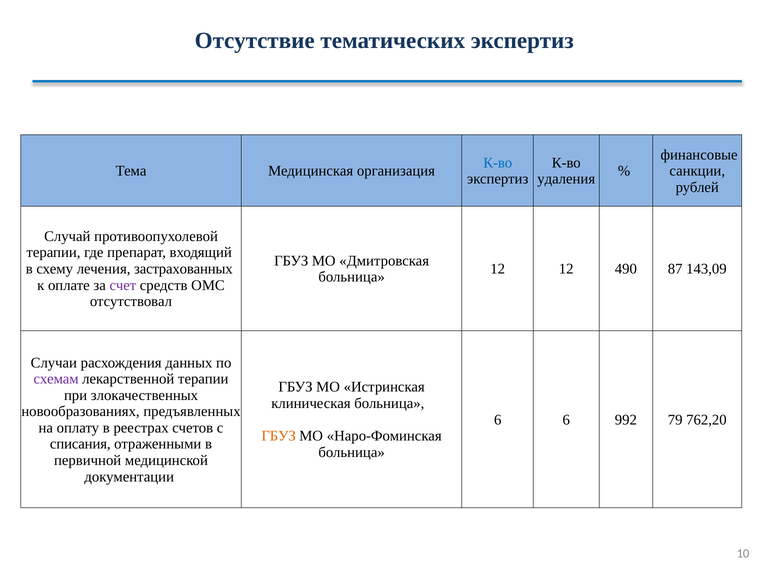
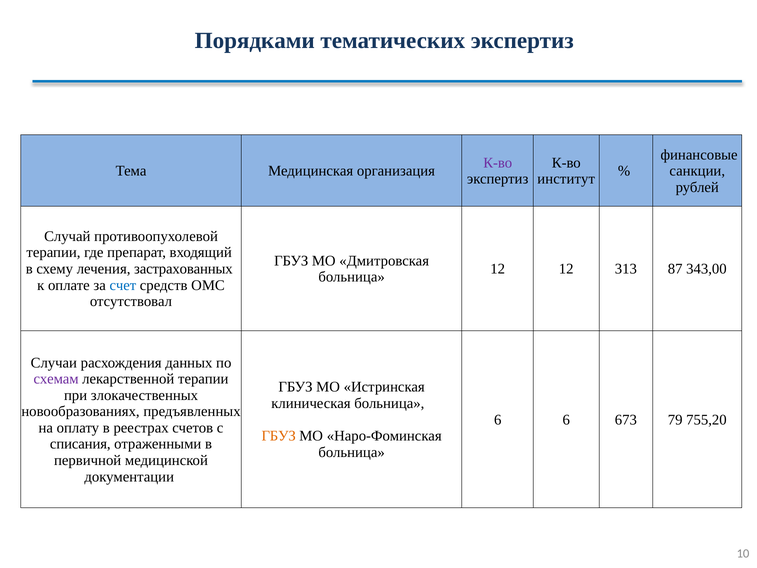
Отсутствие: Отсутствие -> Порядками (255, 41)
К-во colour: blue -> purple (498, 163)
удаления: удаления -> институт (566, 179)
490: 490 -> 313 (626, 269)
143,09: 143,09 -> 343,00 (706, 269)
счет colour: purple -> blue (123, 285)
992: 992 -> 673 (626, 419)
762,20: 762,20 -> 755,20 (706, 419)
